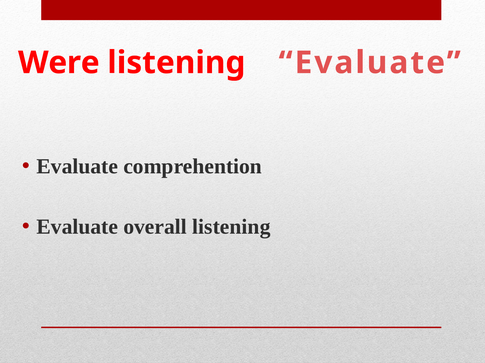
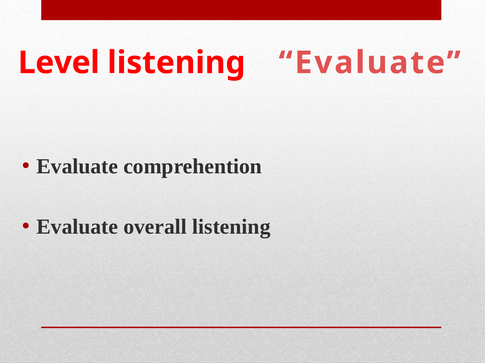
Were: Were -> Level (59, 63)
